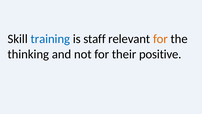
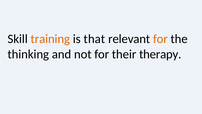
training colour: blue -> orange (50, 39)
staff: staff -> that (94, 39)
positive: positive -> therapy (160, 54)
